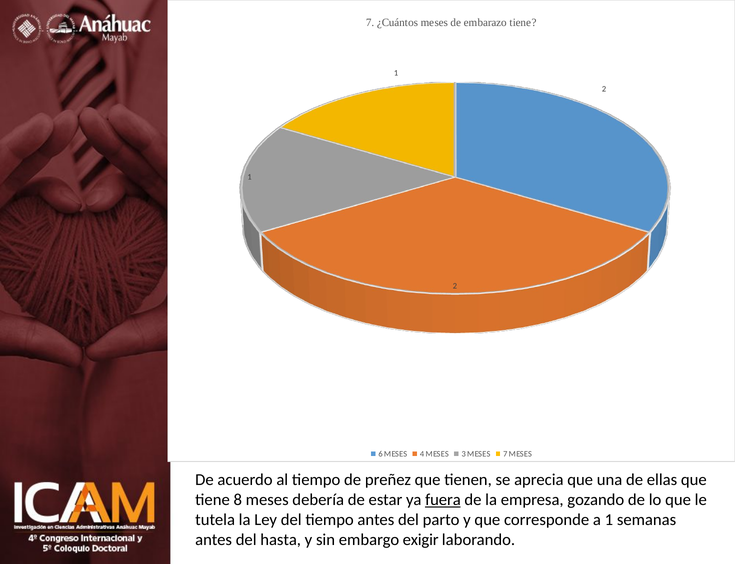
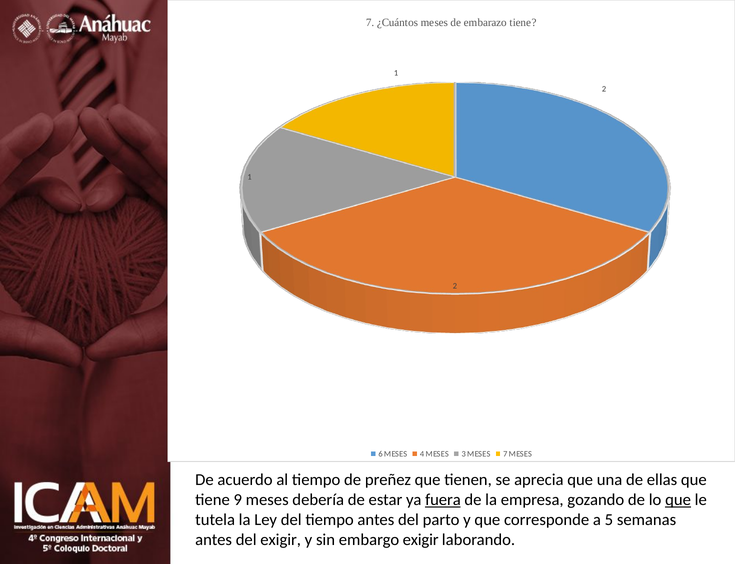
8: 8 -> 9 (238, 500)
que underline: none -> present (678, 500)
a 1: 1 -> 5 (609, 520)
del hasta: hasta -> exigir (281, 540)
